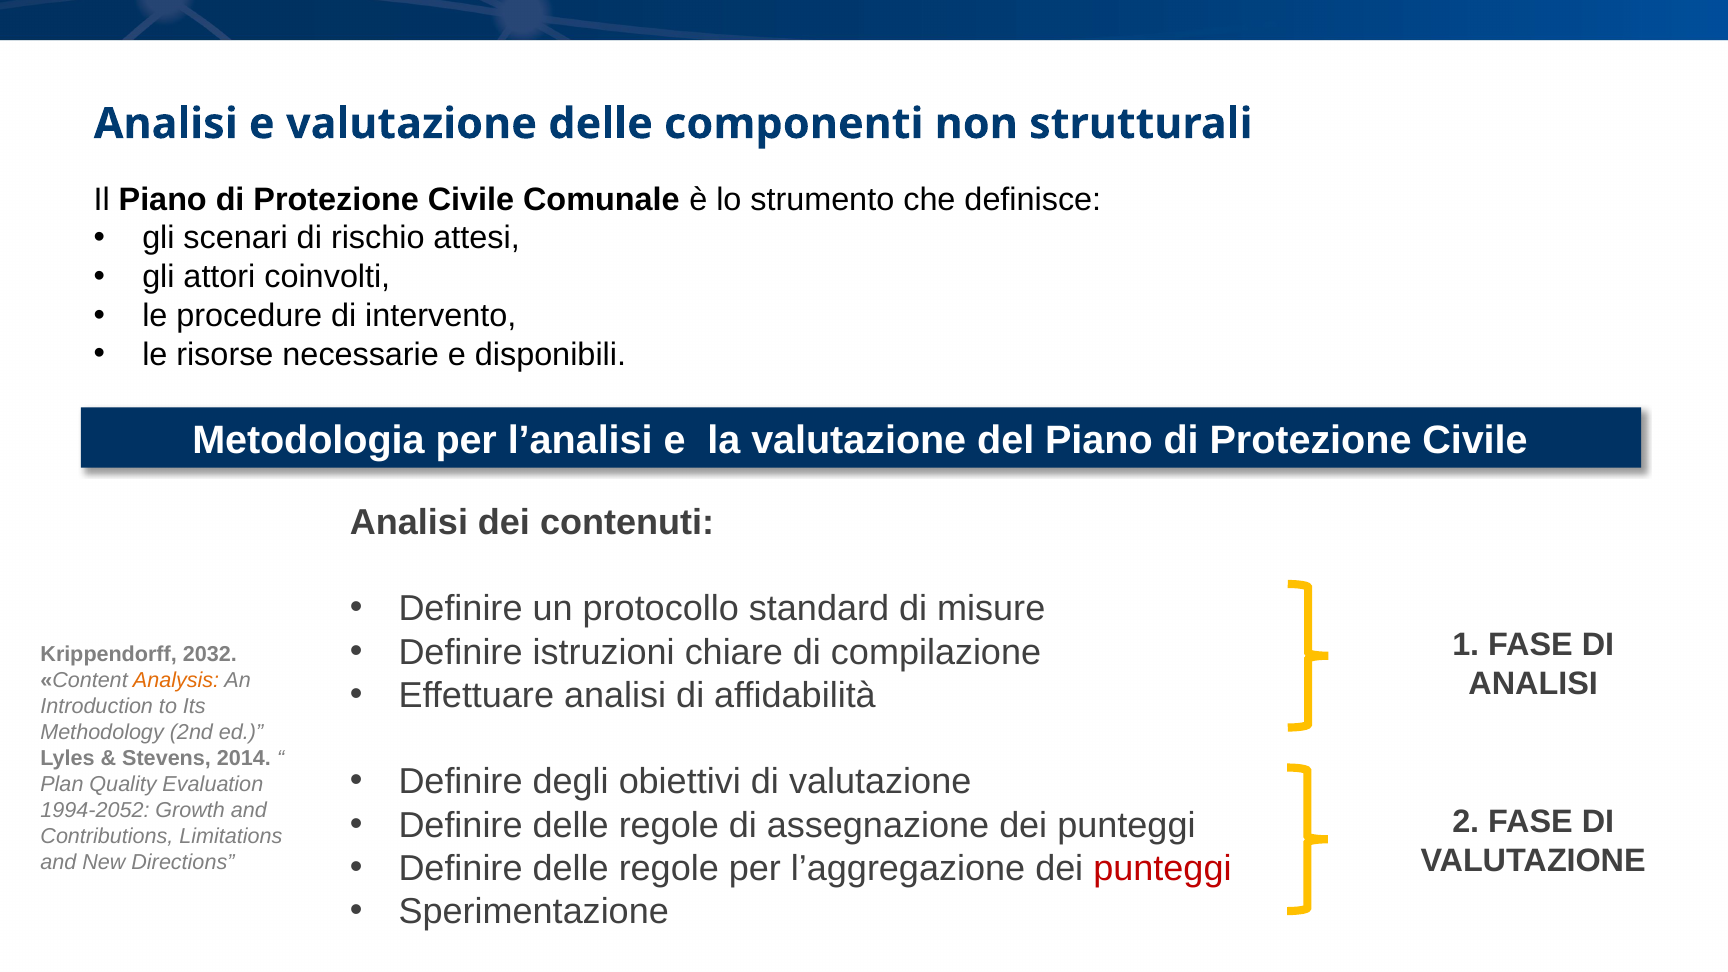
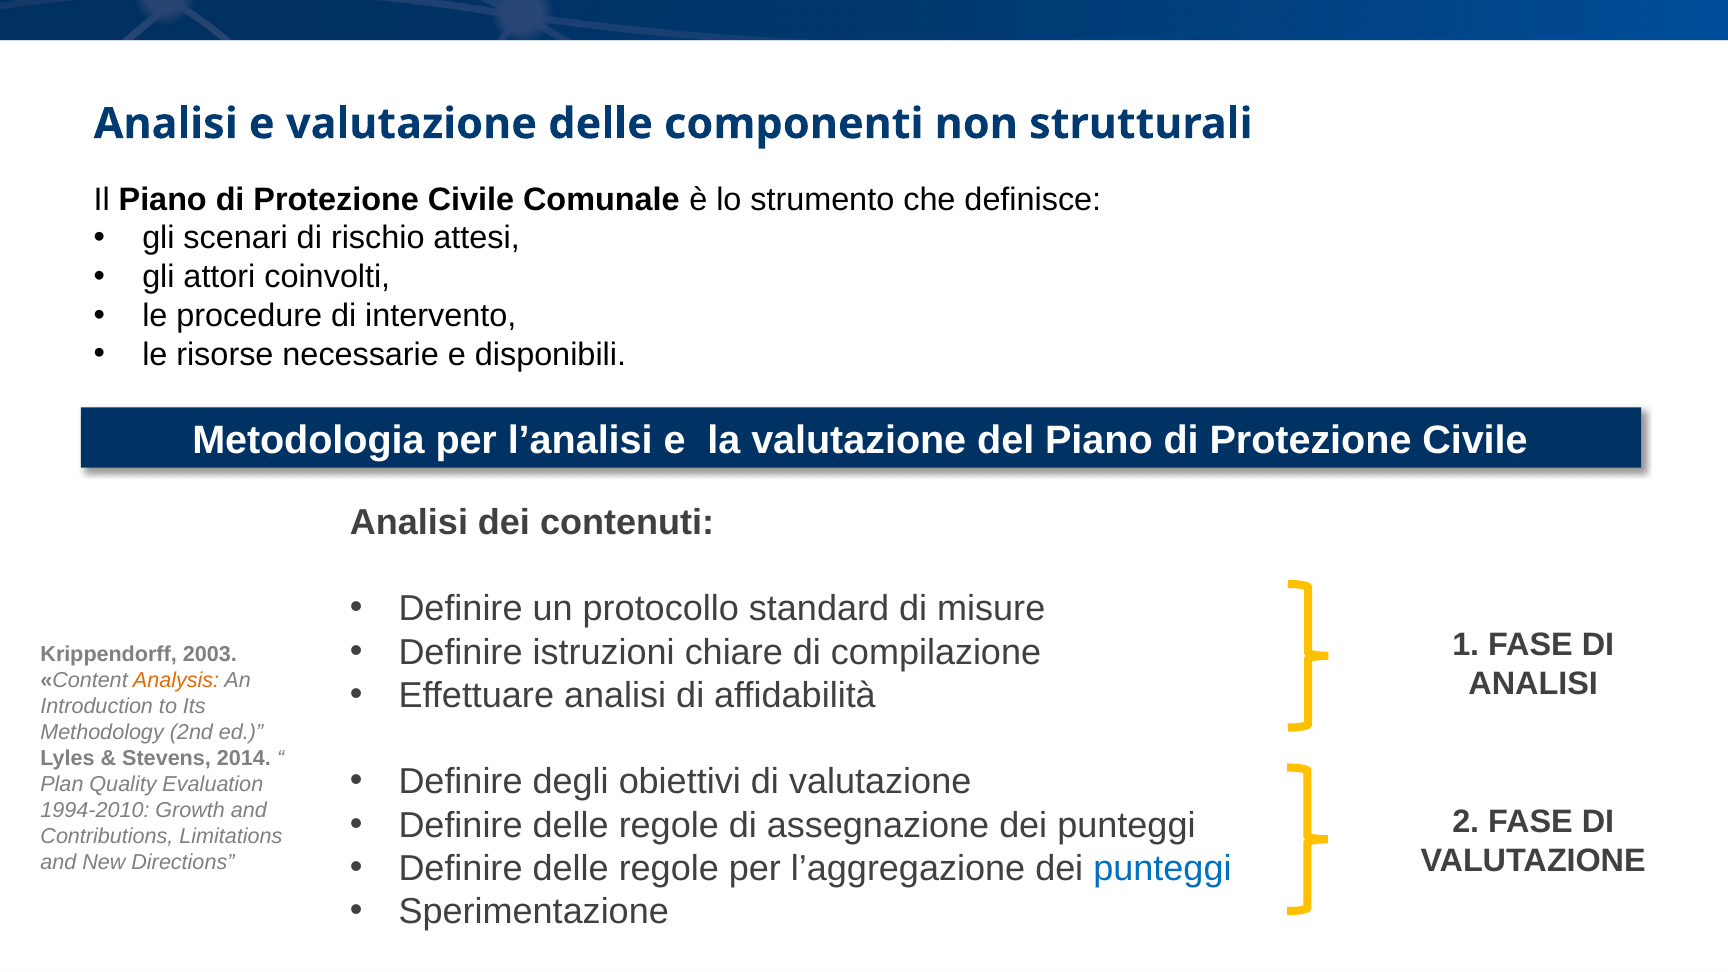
2032: 2032 -> 2003 (210, 655)
1994-2052: 1994-2052 -> 1994-2010 (95, 810)
punteggi colour: red -> blue (1162, 868)
